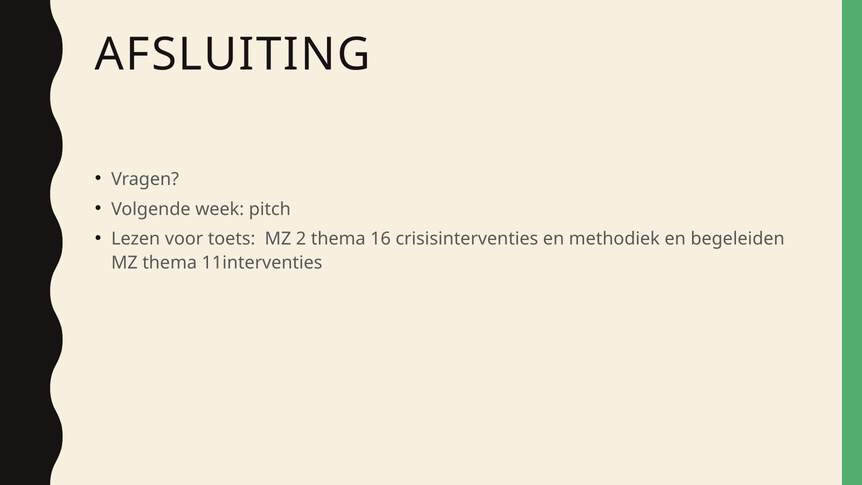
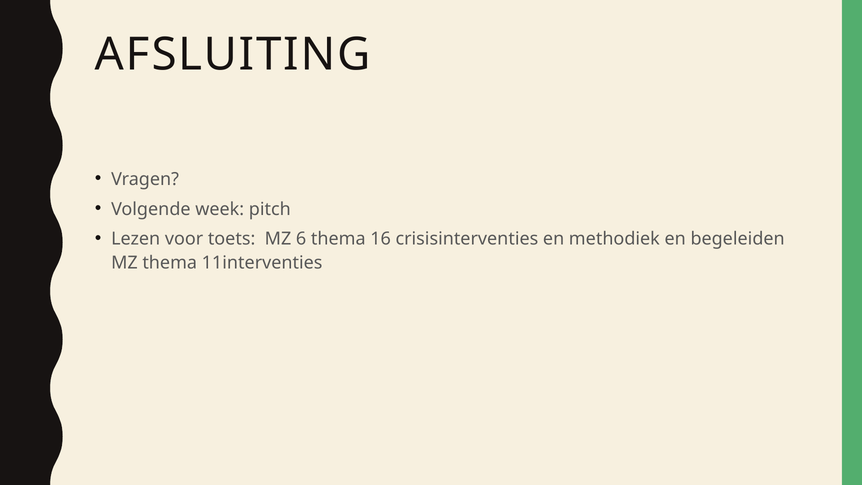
2: 2 -> 6 (301, 239)
